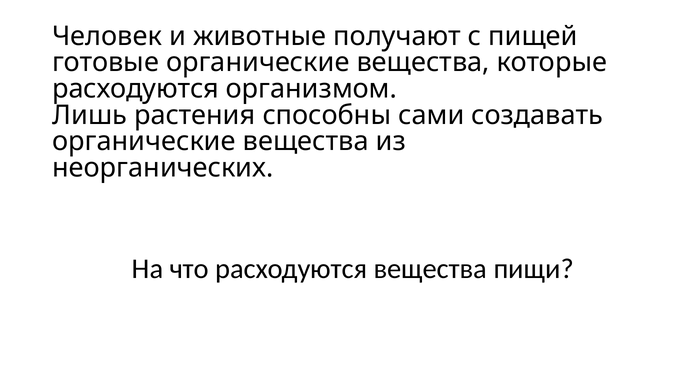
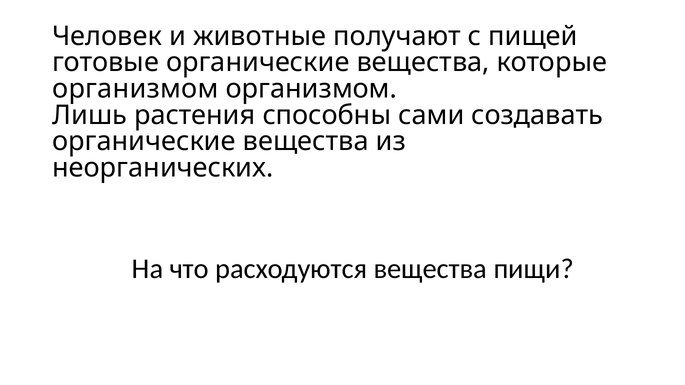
расходуются: расходуются -> организмом (135, 89)
